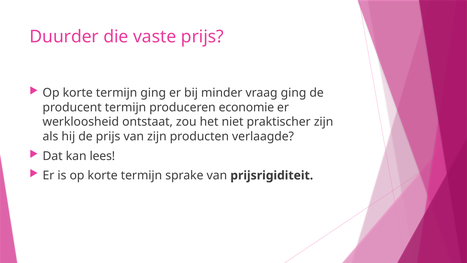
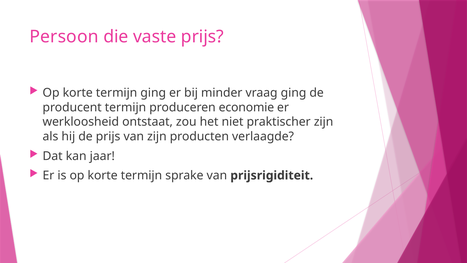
Duurder: Duurder -> Persoon (64, 37)
lees: lees -> jaar (102, 156)
